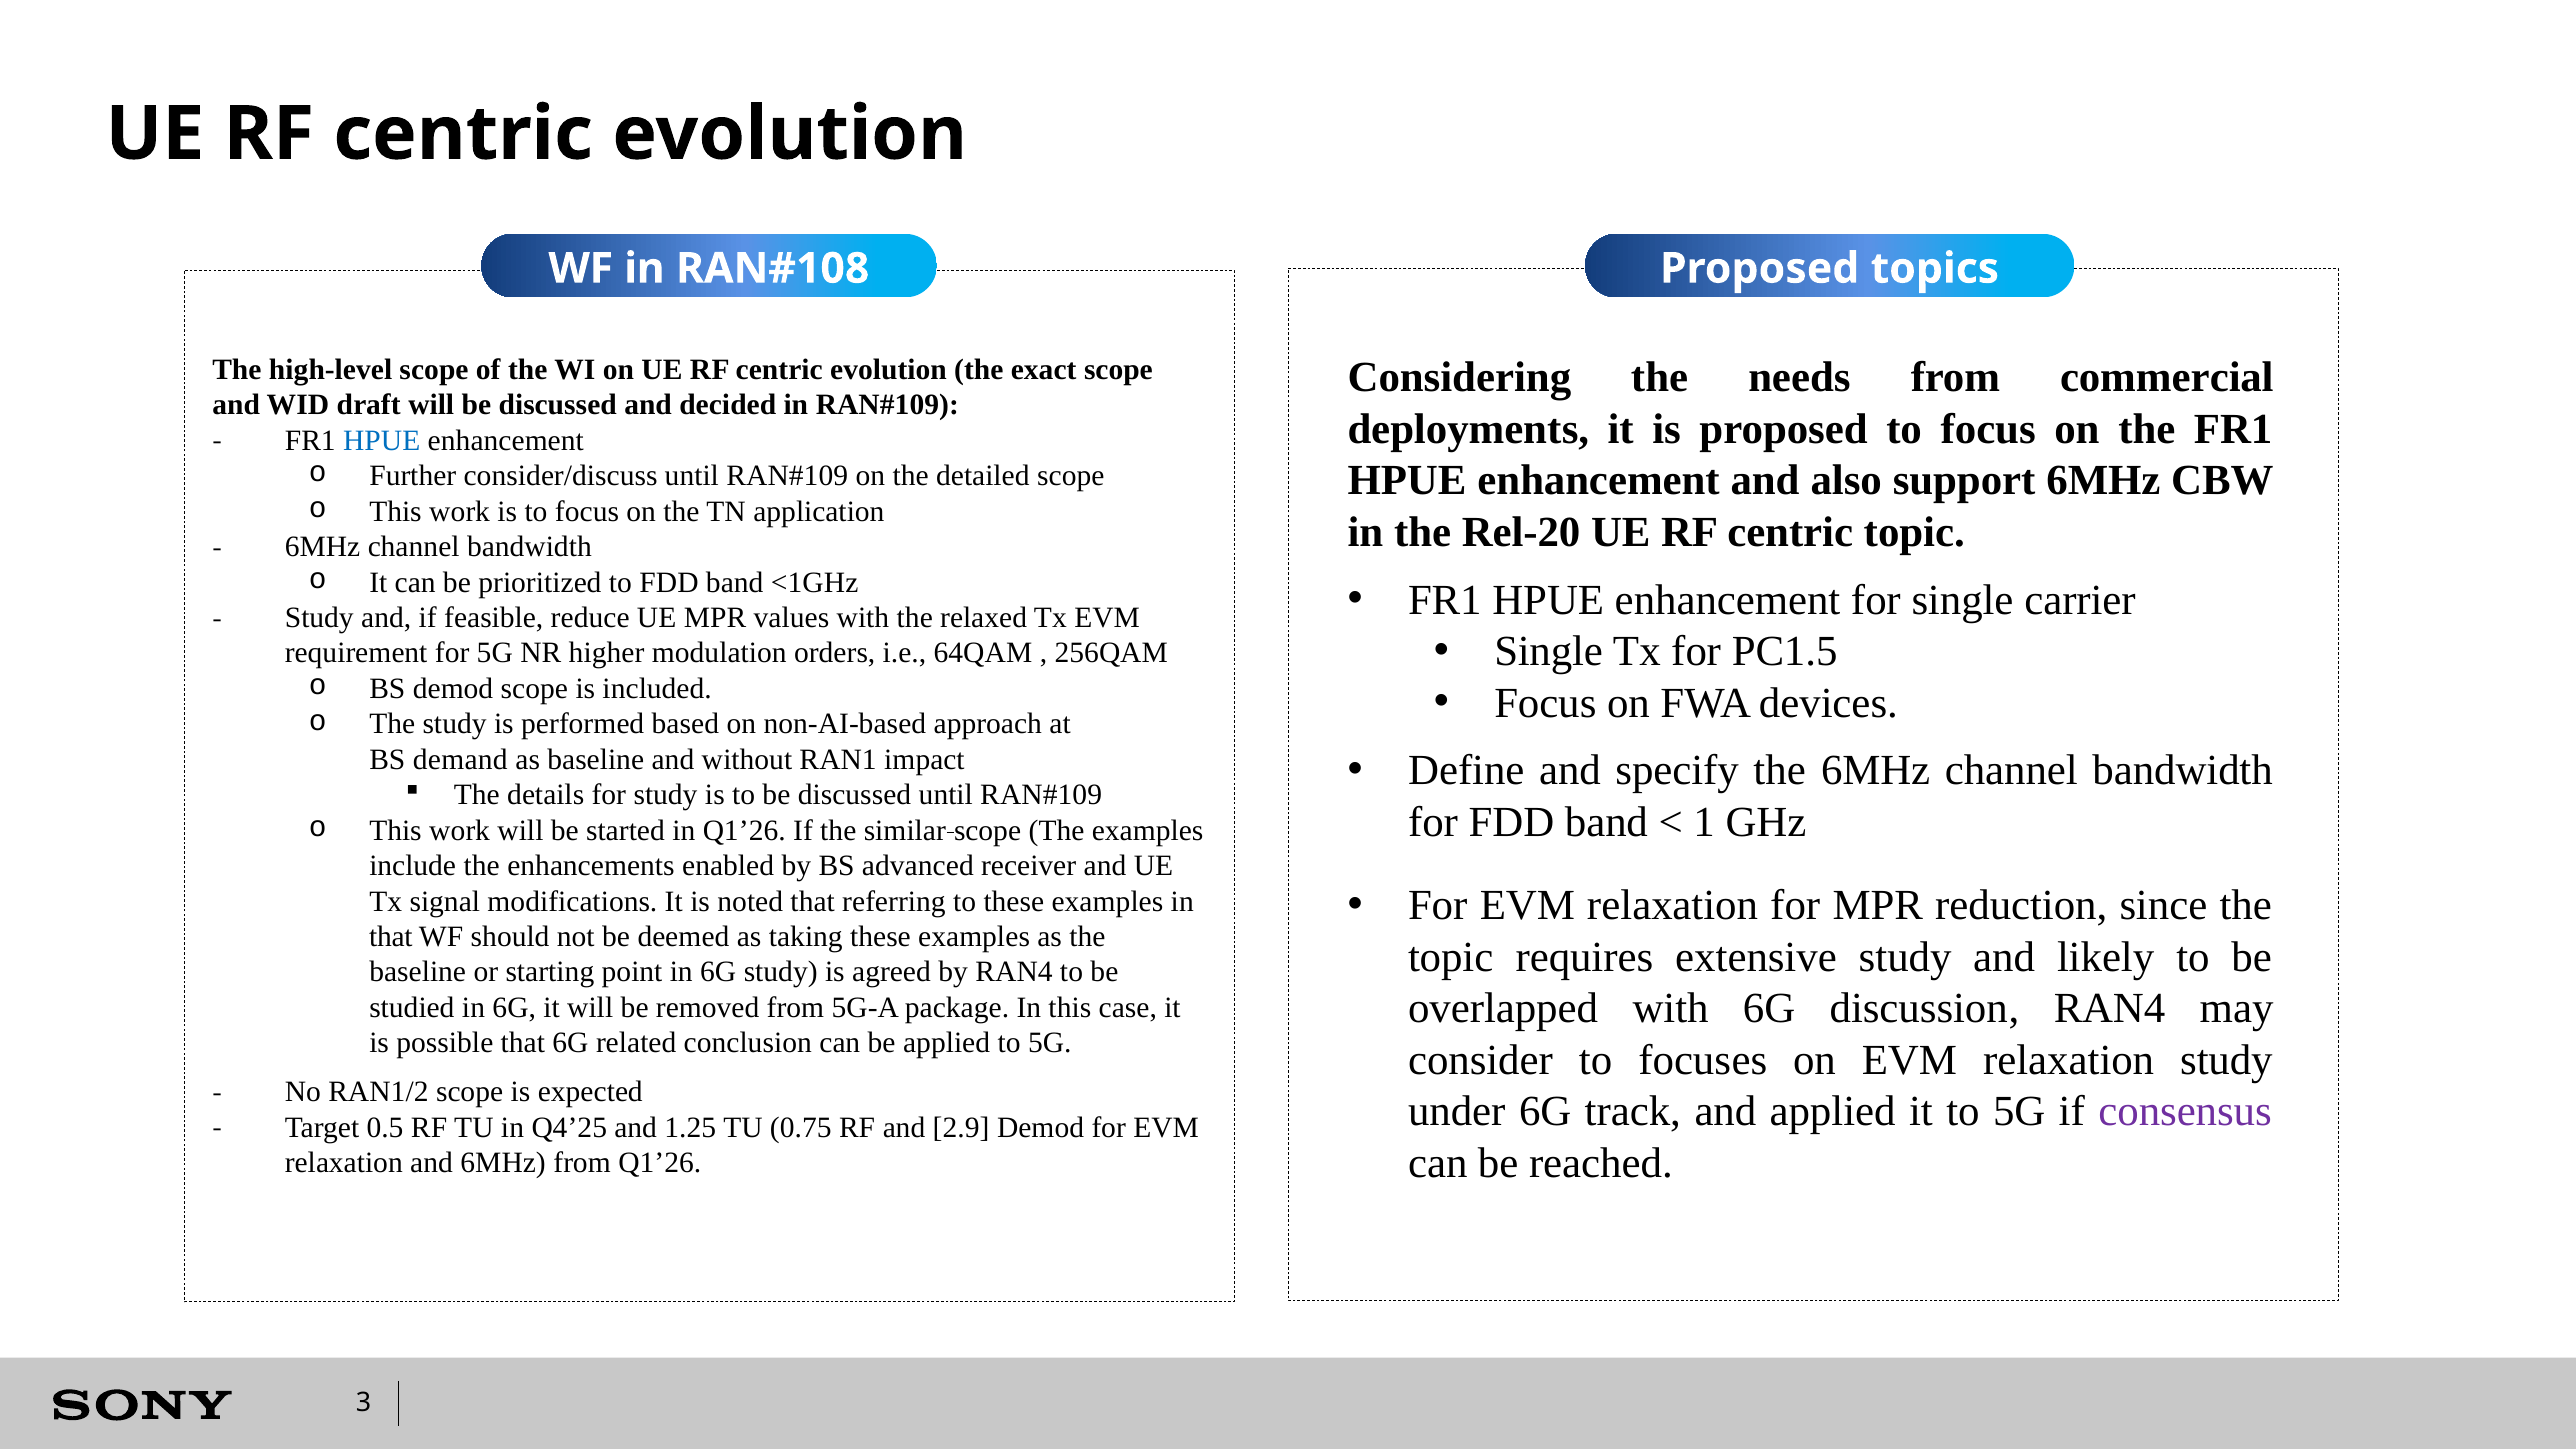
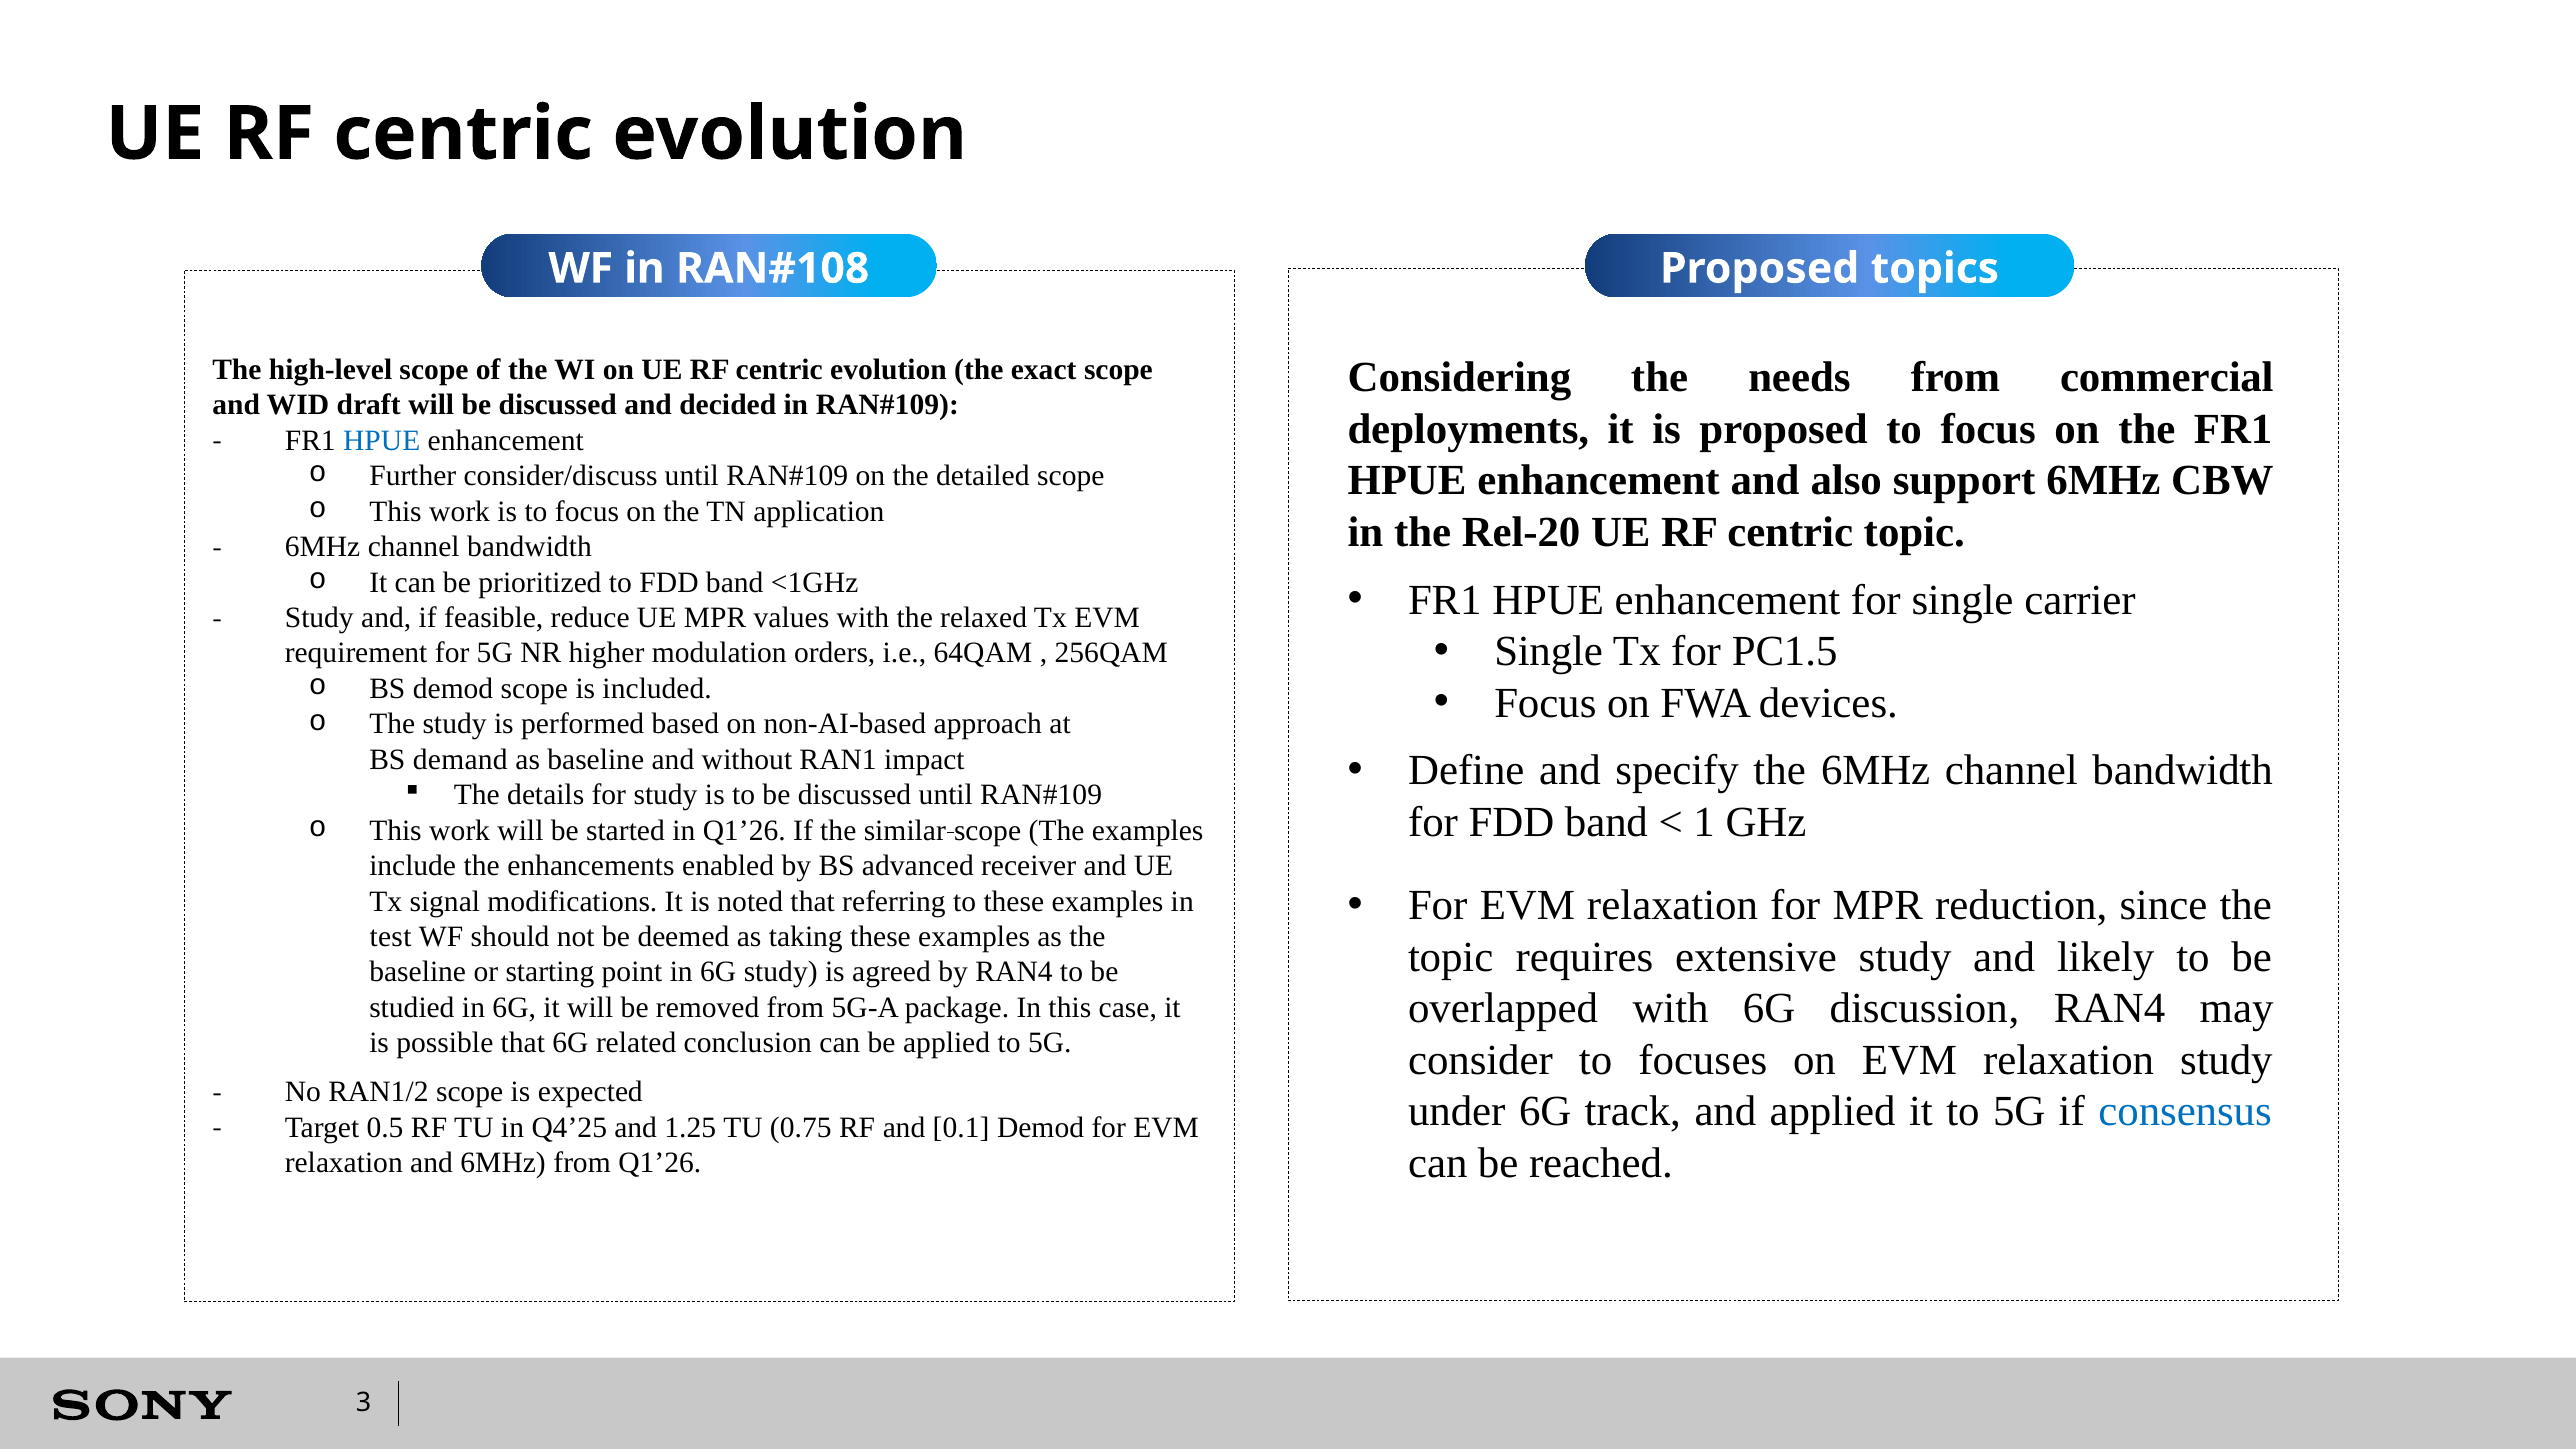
that: that -> test (391, 937)
consensus colour: purple -> blue (2185, 1112)
2.9: 2.9 -> 0.1 (961, 1127)
